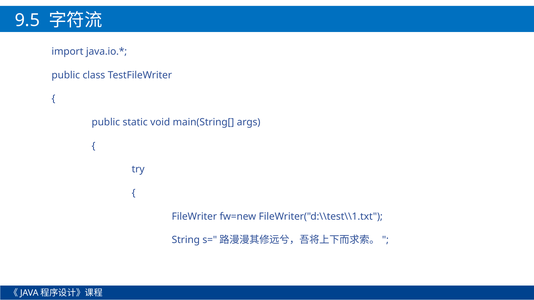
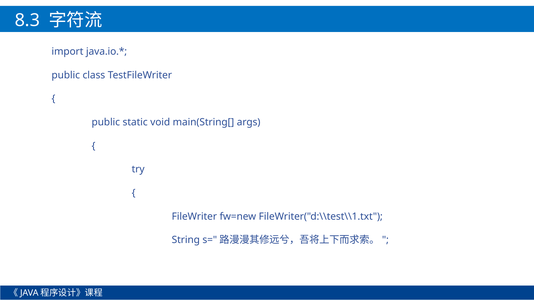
9.5: 9.5 -> 8.3 (27, 20)
